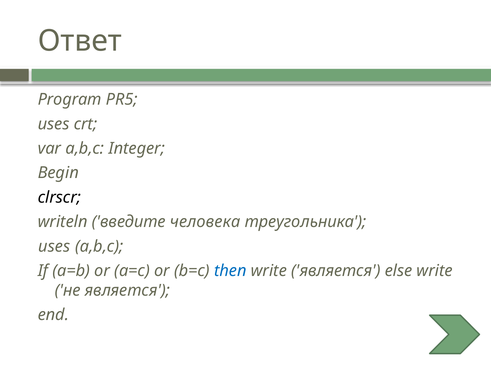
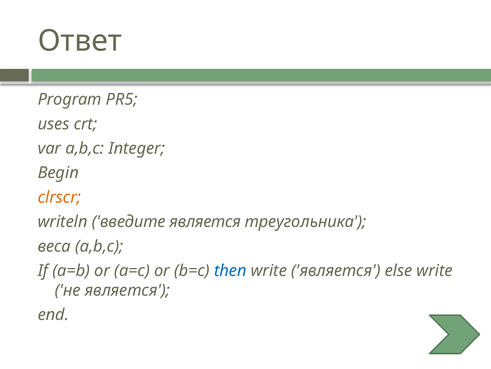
clrscr colour: black -> orange (59, 197)
введите человека: человека -> является (205, 221)
uses: uses -> веса (54, 246)
